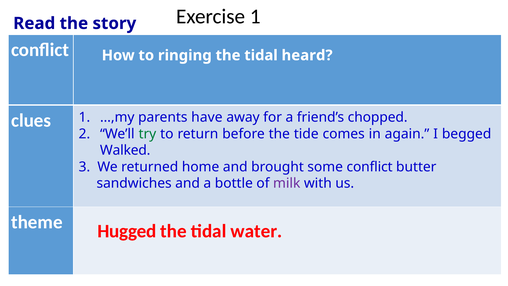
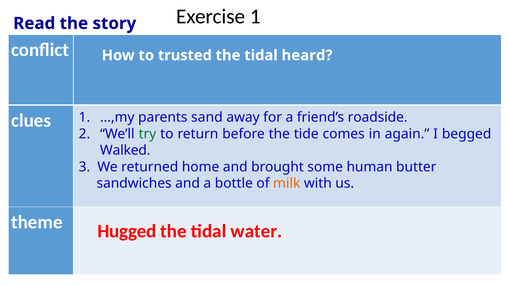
ringing: ringing -> trusted (185, 55)
have: have -> sand (207, 117)
chopped: chopped -> roadside (378, 117)
some conflict: conflict -> human (370, 167)
milk colour: purple -> orange (287, 183)
